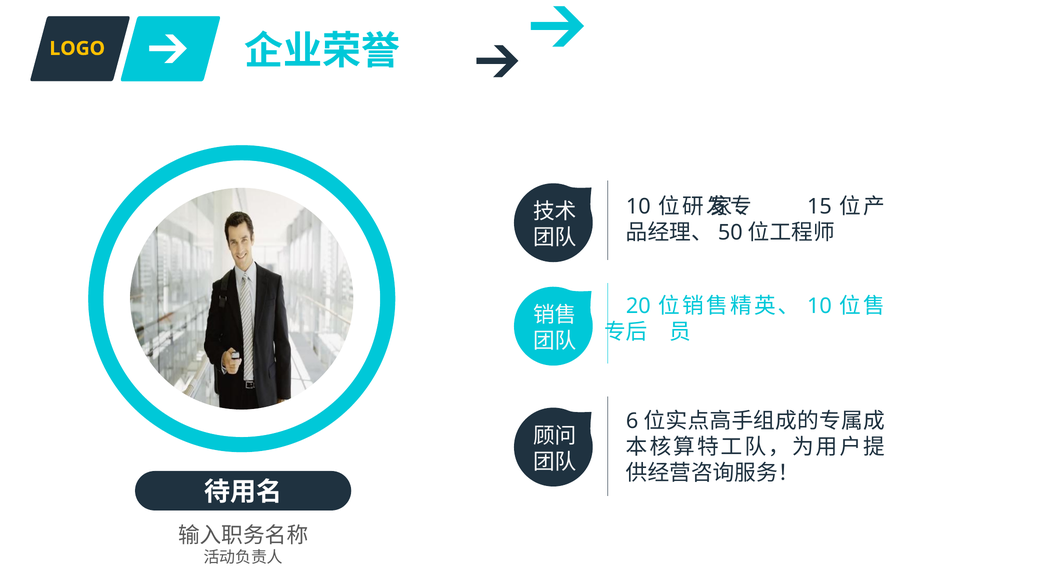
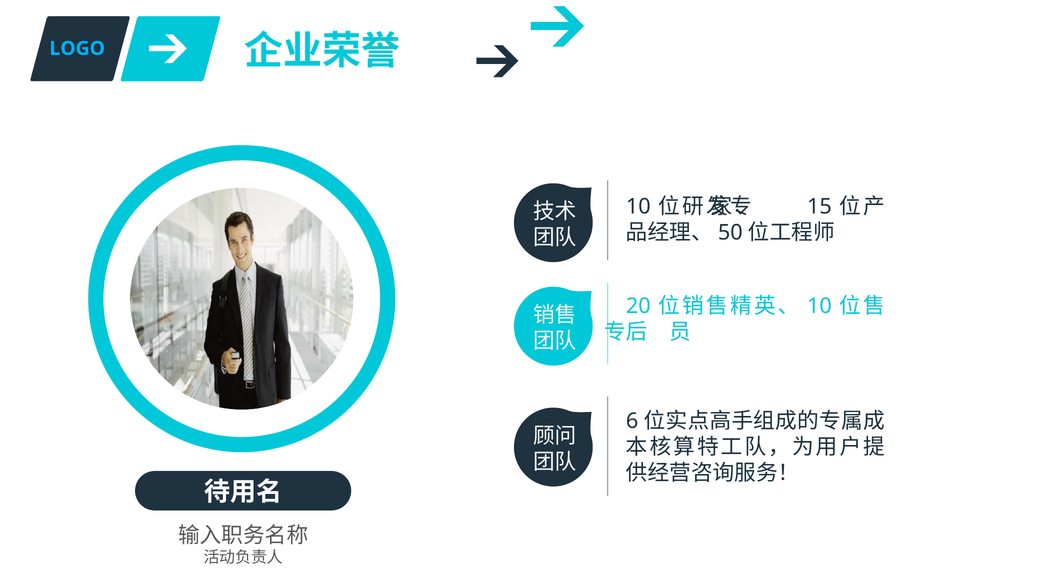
LOGO colour: yellow -> light blue (77, 49)
